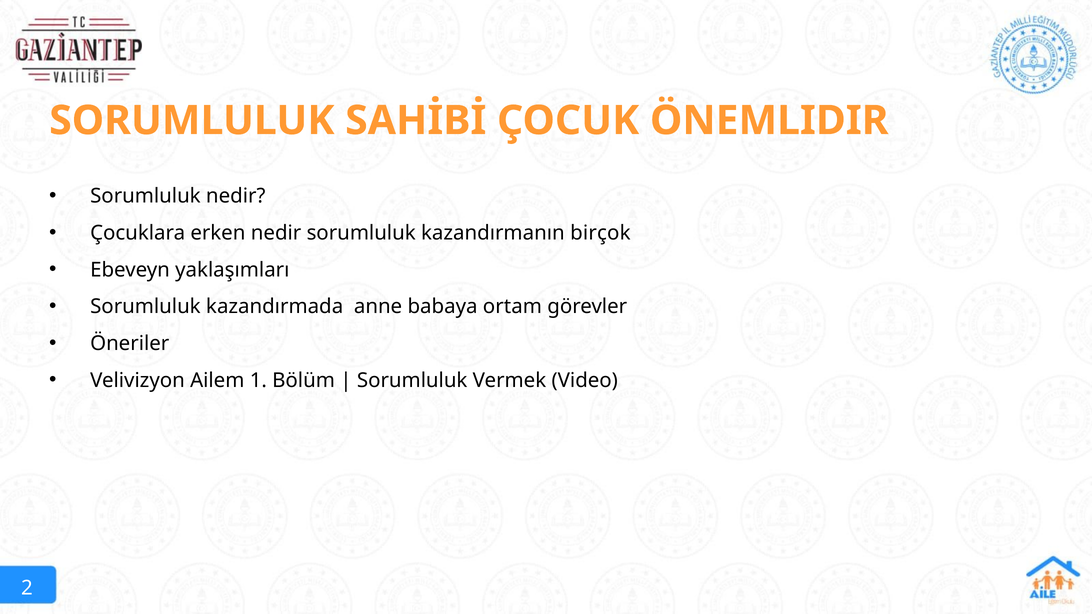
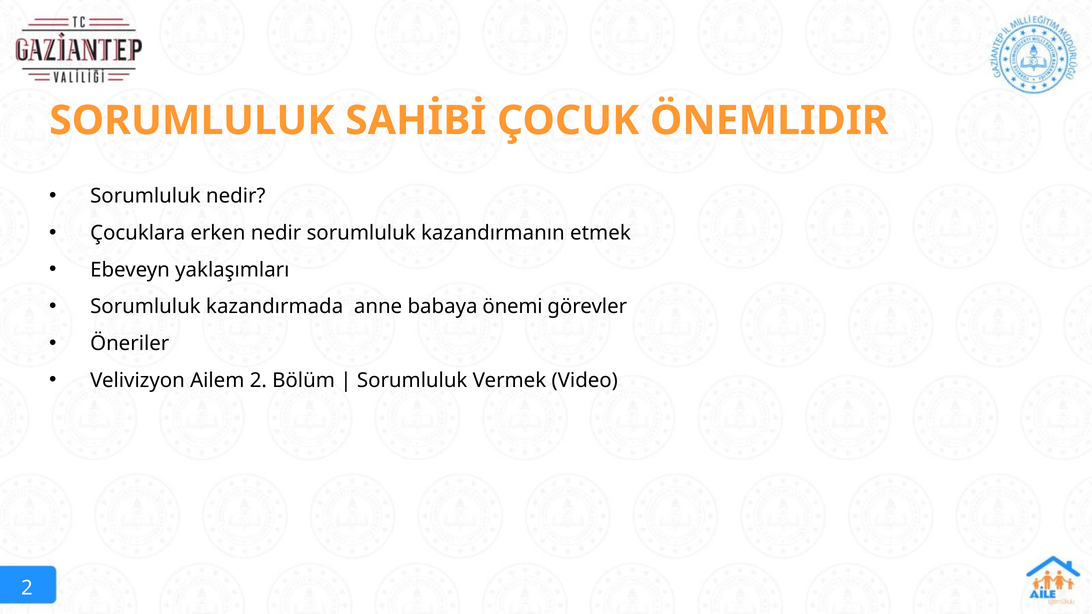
birçok: birçok -> etmek (600, 233)
ortam: ortam -> önemi (513, 307)
Ailem 1: 1 -> 2 (258, 380)
